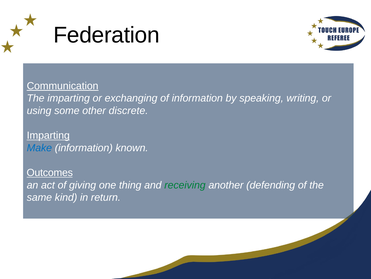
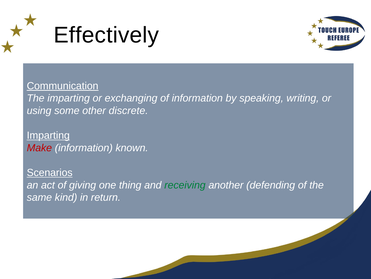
Federation: Federation -> Effectively (106, 35)
Make colour: blue -> red (39, 147)
Outcomes: Outcomes -> Scenarios (50, 172)
